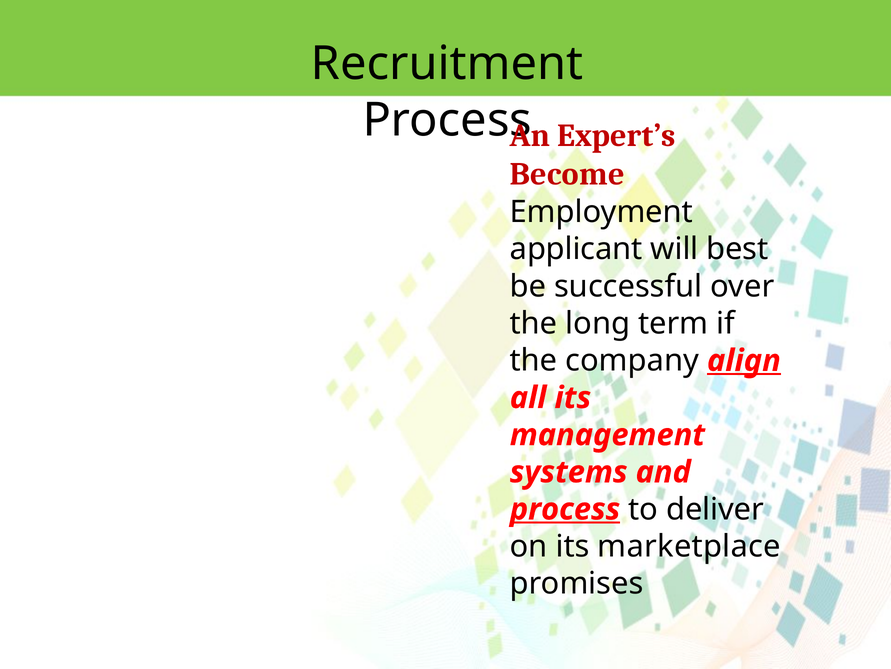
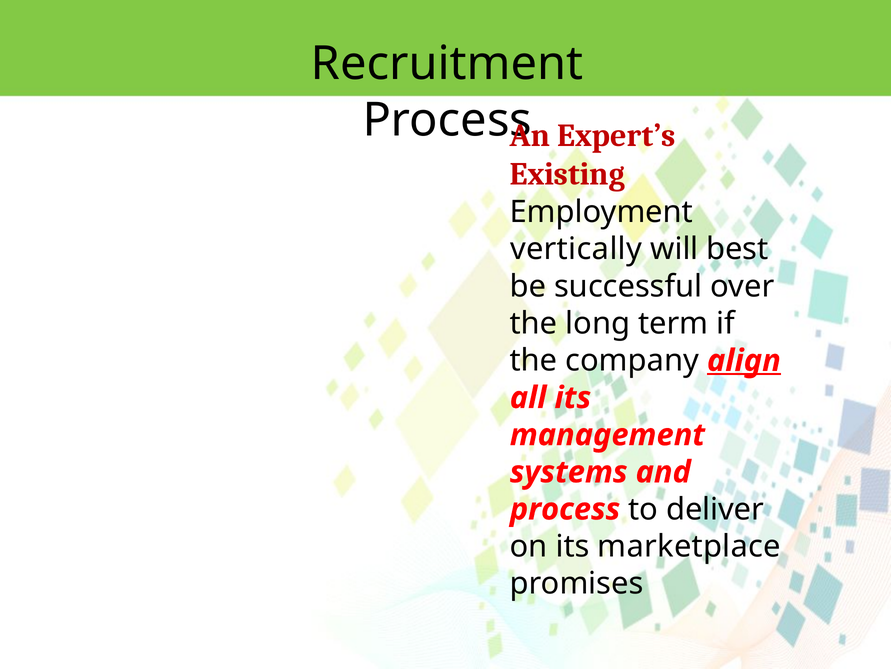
Become: Become -> Existing (567, 174)
applicant: applicant -> vertically (576, 249)
process underline: present -> none (565, 509)
